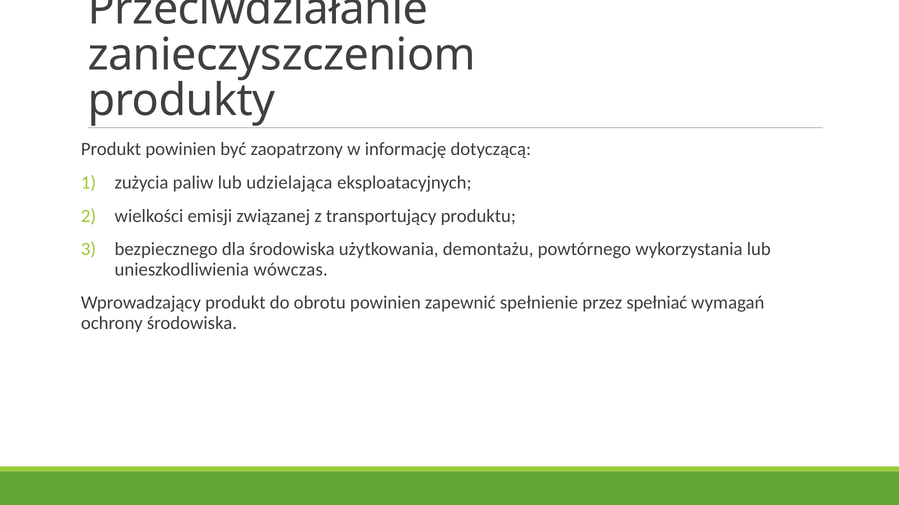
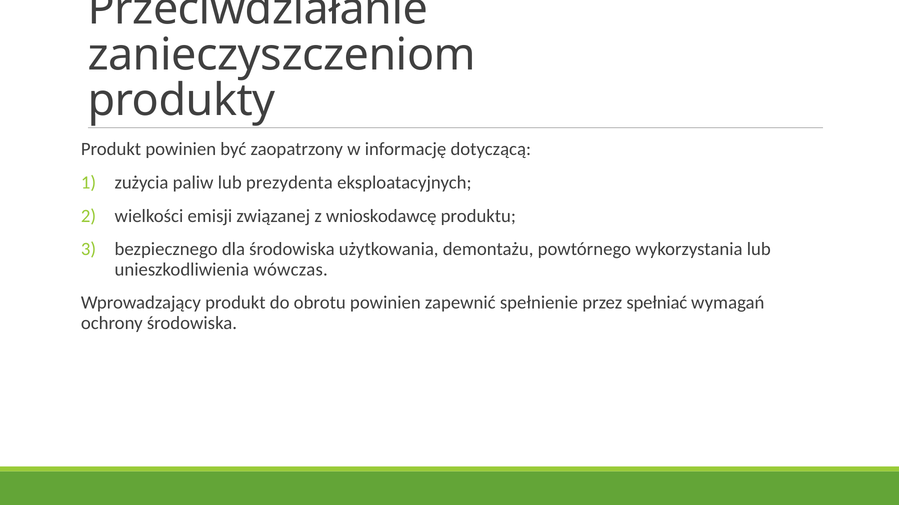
udzielająca: udzielająca -> prezydenta (289, 183)
transportujący: transportujący -> wnioskodawcę (381, 216)
